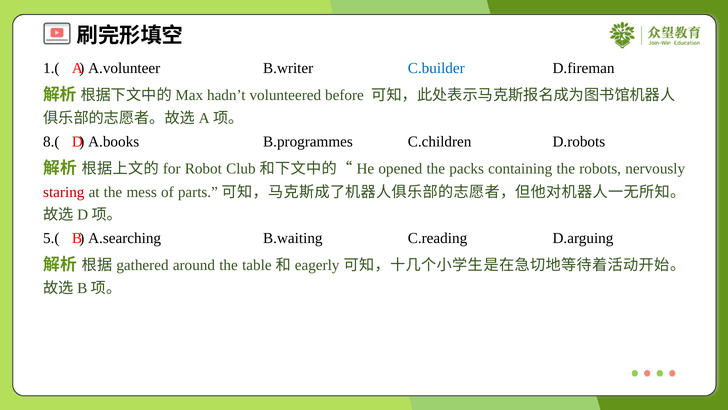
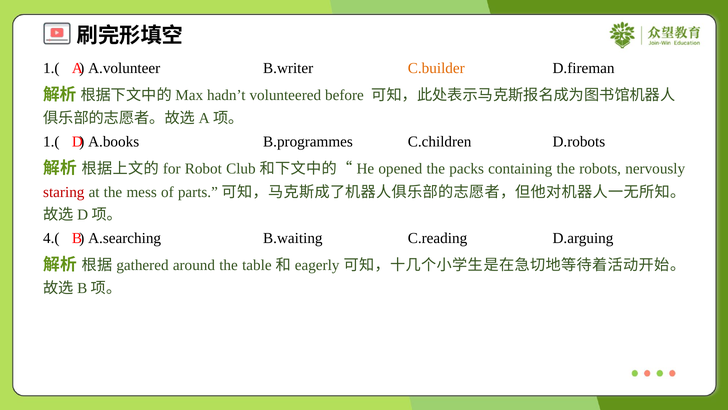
C.builder colour: blue -> orange (436, 68)
8.(: 8.( -> 1.( (51, 141)
5.(: 5.( -> 4.( (51, 238)
